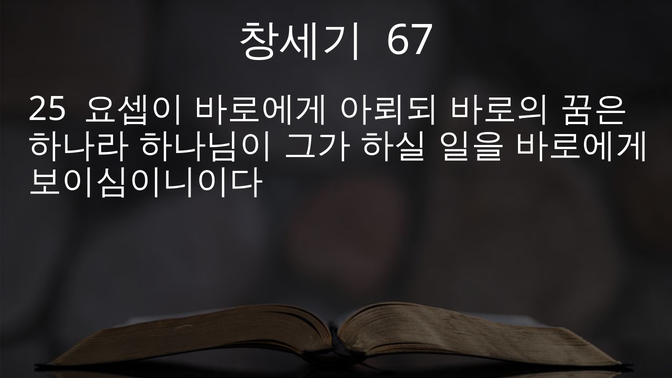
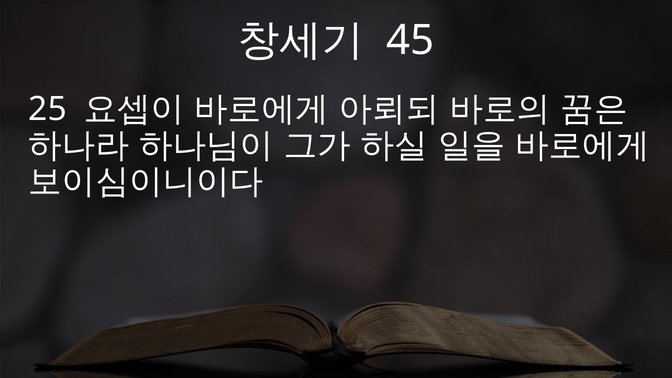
67: 67 -> 45 (410, 40)
